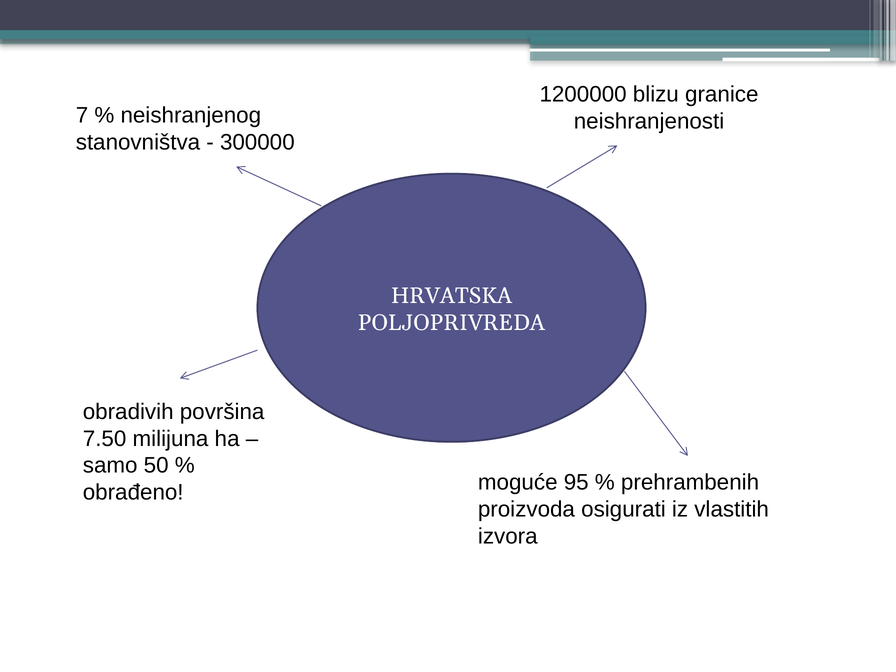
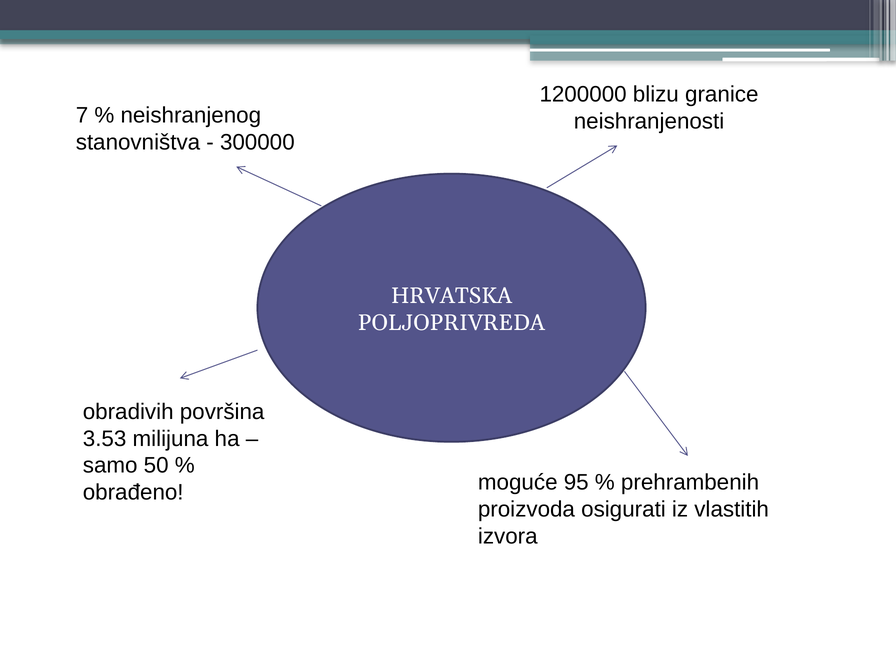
7.50: 7.50 -> 3.53 (105, 439)
